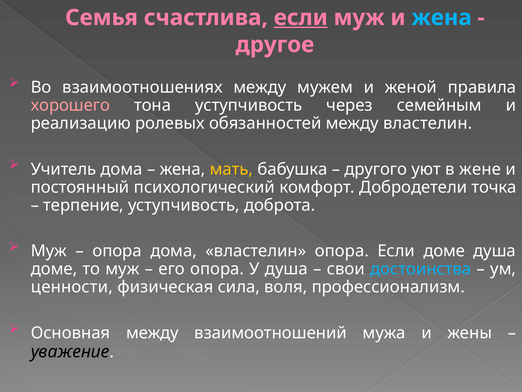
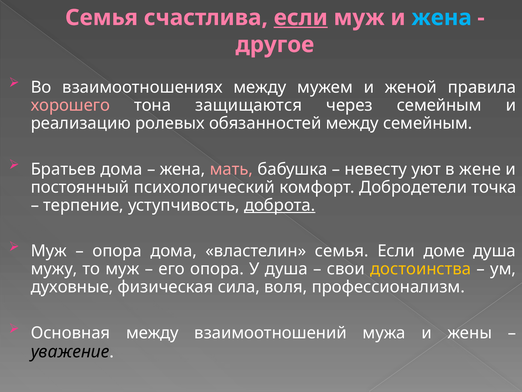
тона уступчивость: уступчивость -> защищаются (249, 105)
между властелин: властелин -> семейным (428, 123)
Учитель: Учитель -> Братьев (63, 169)
мать colour: yellow -> pink (231, 169)
другого: другого -> невесту (376, 169)
доброта underline: none -> present (280, 205)
властелин опора: опора -> семья (342, 251)
доме: доме -> мужу (54, 269)
достоинства colour: light blue -> yellow (421, 269)
ценности: ценности -> духовные (72, 287)
